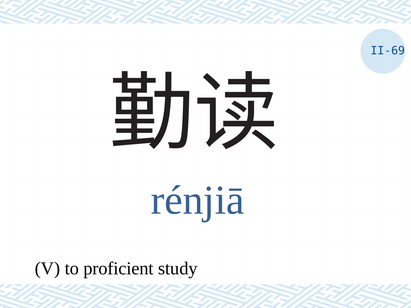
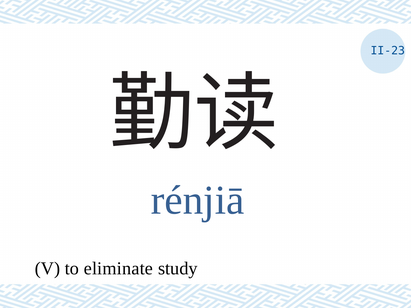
II-69: II-69 -> II-23 (388, 51)
proficient: proficient -> eliminate (118, 269)
